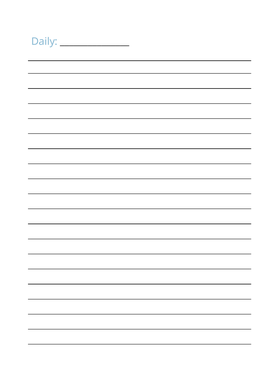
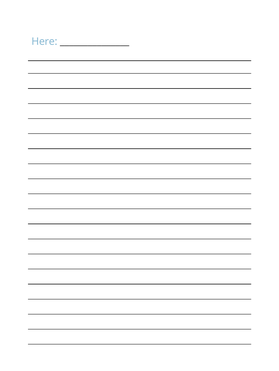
Daily: Daily -> Here (44, 42)
